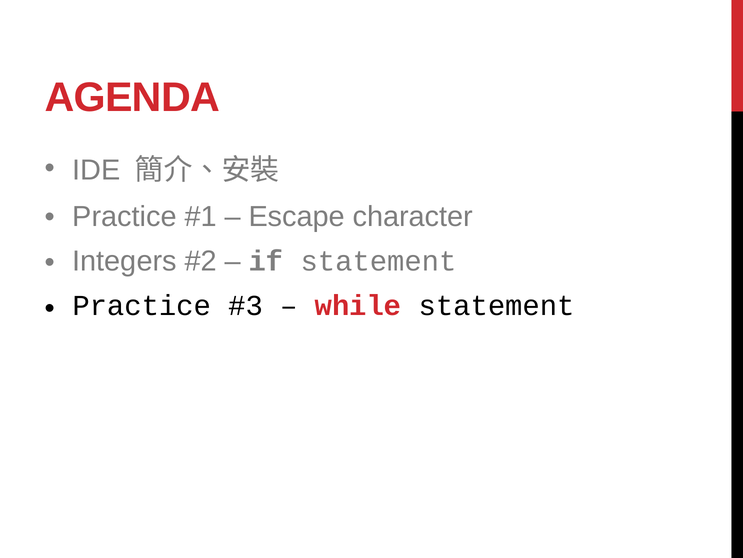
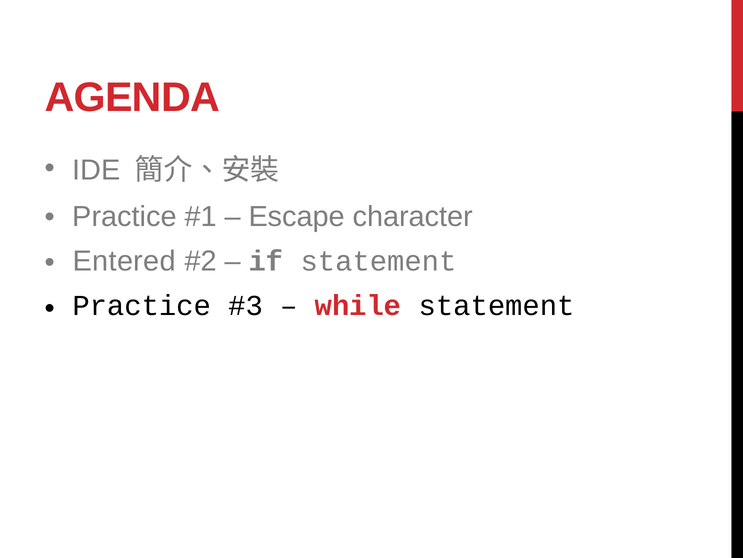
Integers: Integers -> Entered (124, 261)
